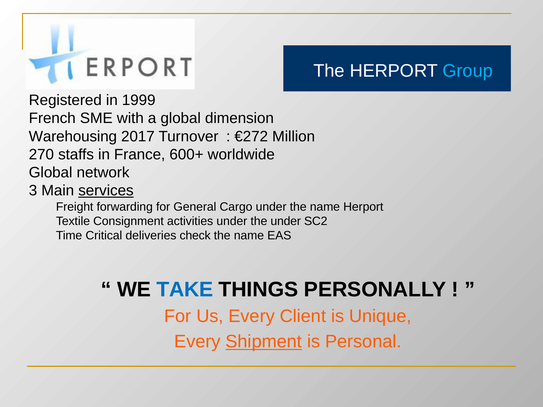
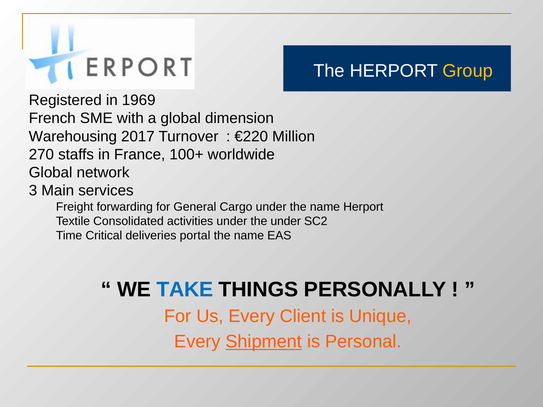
Group colour: light blue -> yellow (468, 71)
1999: 1999 -> 1969 (139, 100)
€272: €272 -> €220 (251, 136)
600+: 600+ -> 100+ (186, 155)
services underline: present -> none (106, 191)
Consignment: Consignment -> Consolidated (128, 221)
check: check -> portal (195, 236)
